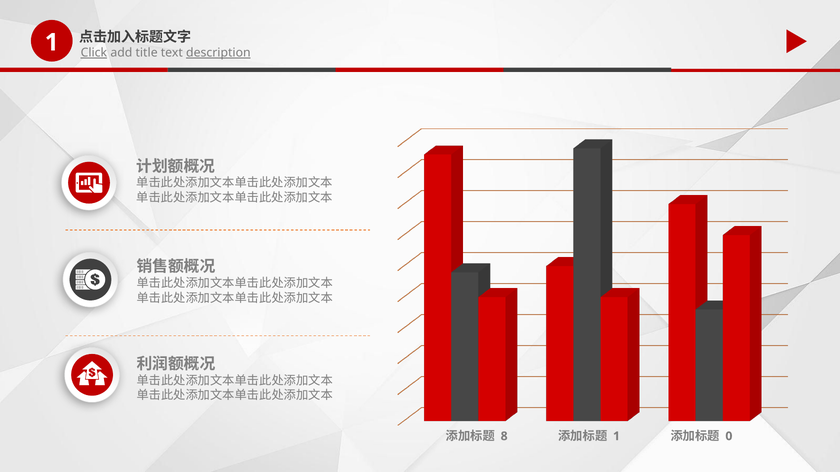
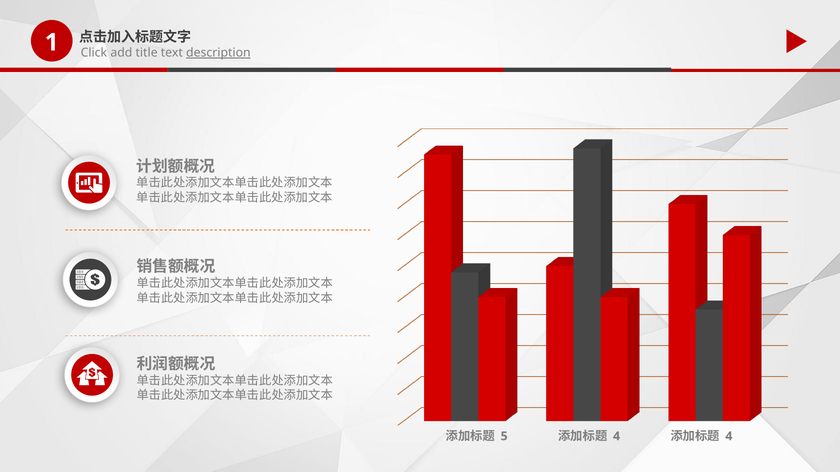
Click underline: present -> none (94, 53)
8: 8 -> 5 (504, 437)
1: 1 -> 4 (617, 437)
0: 0 -> 4 (729, 437)
